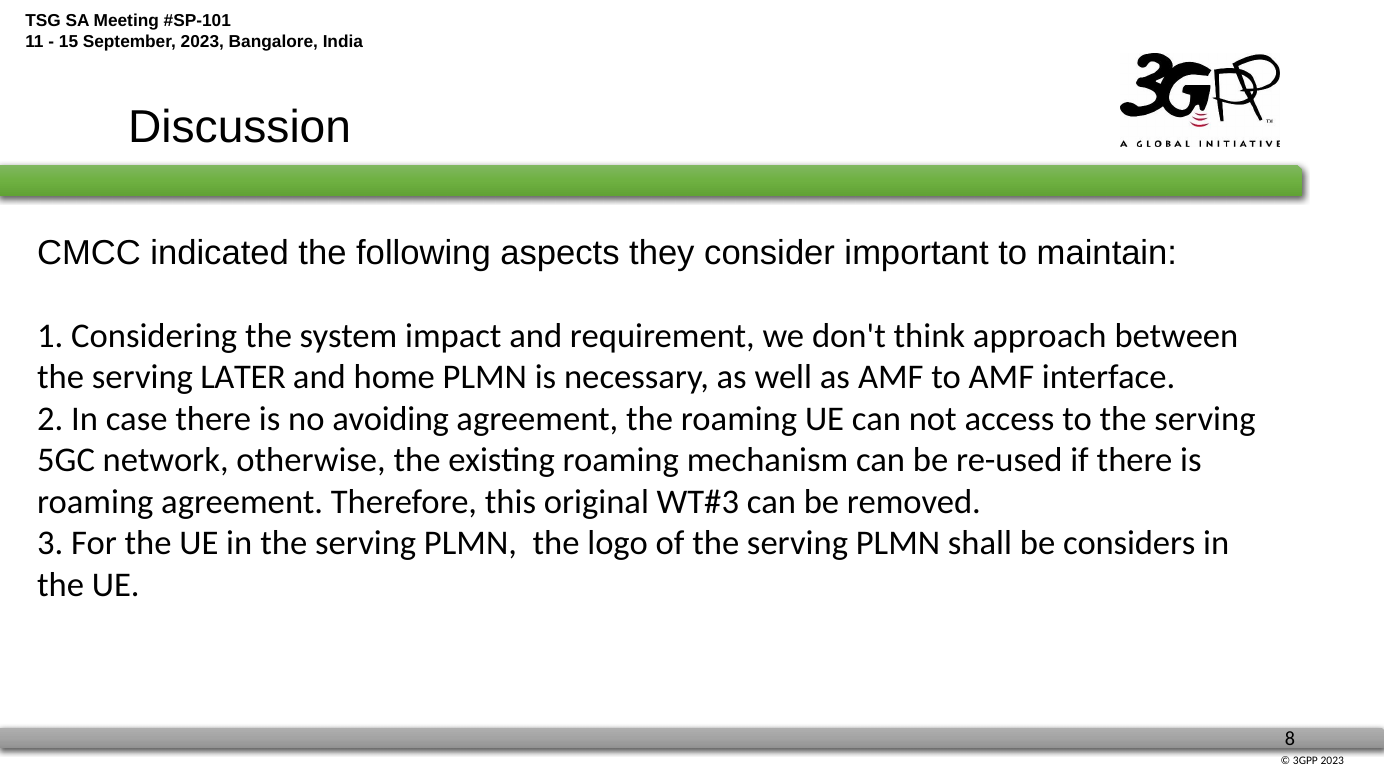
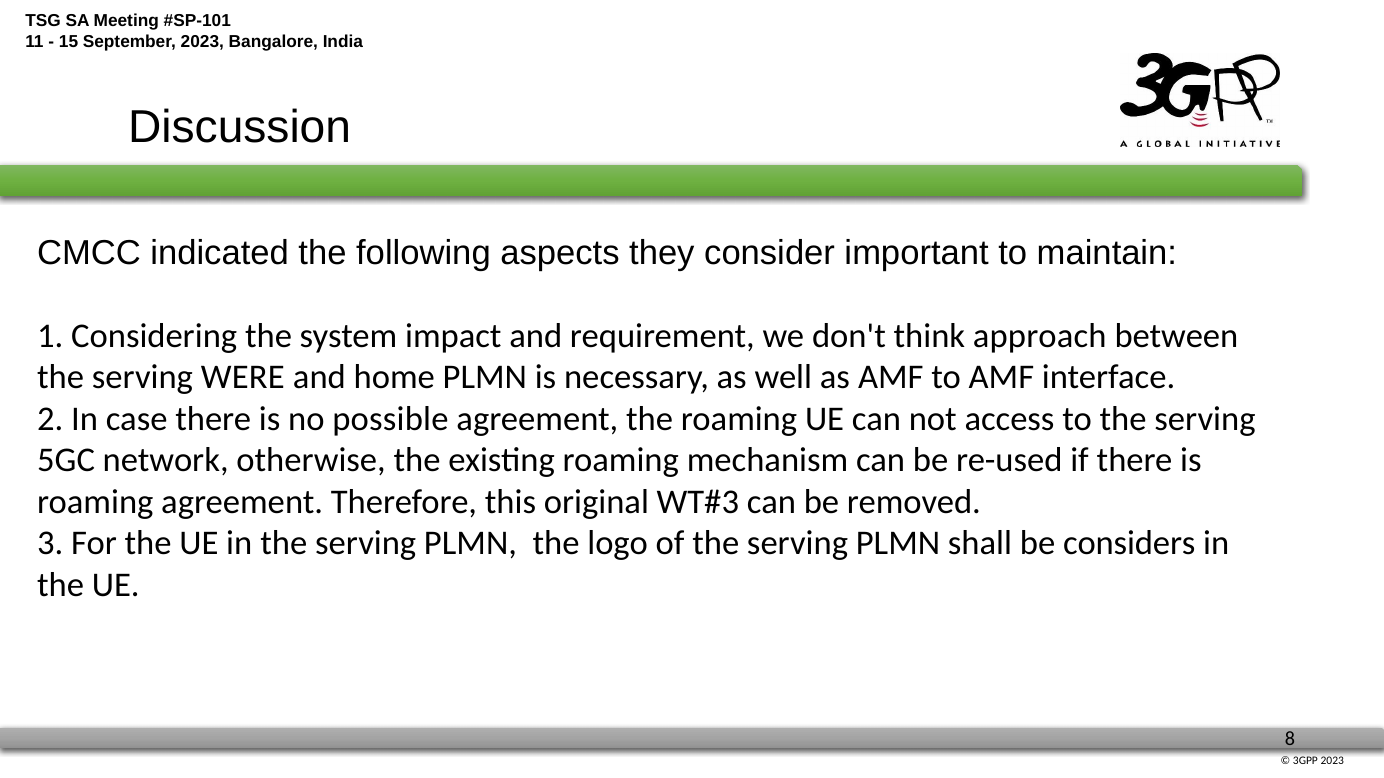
LATER: LATER -> WERE (243, 378)
avoiding: avoiding -> possible (390, 419)
